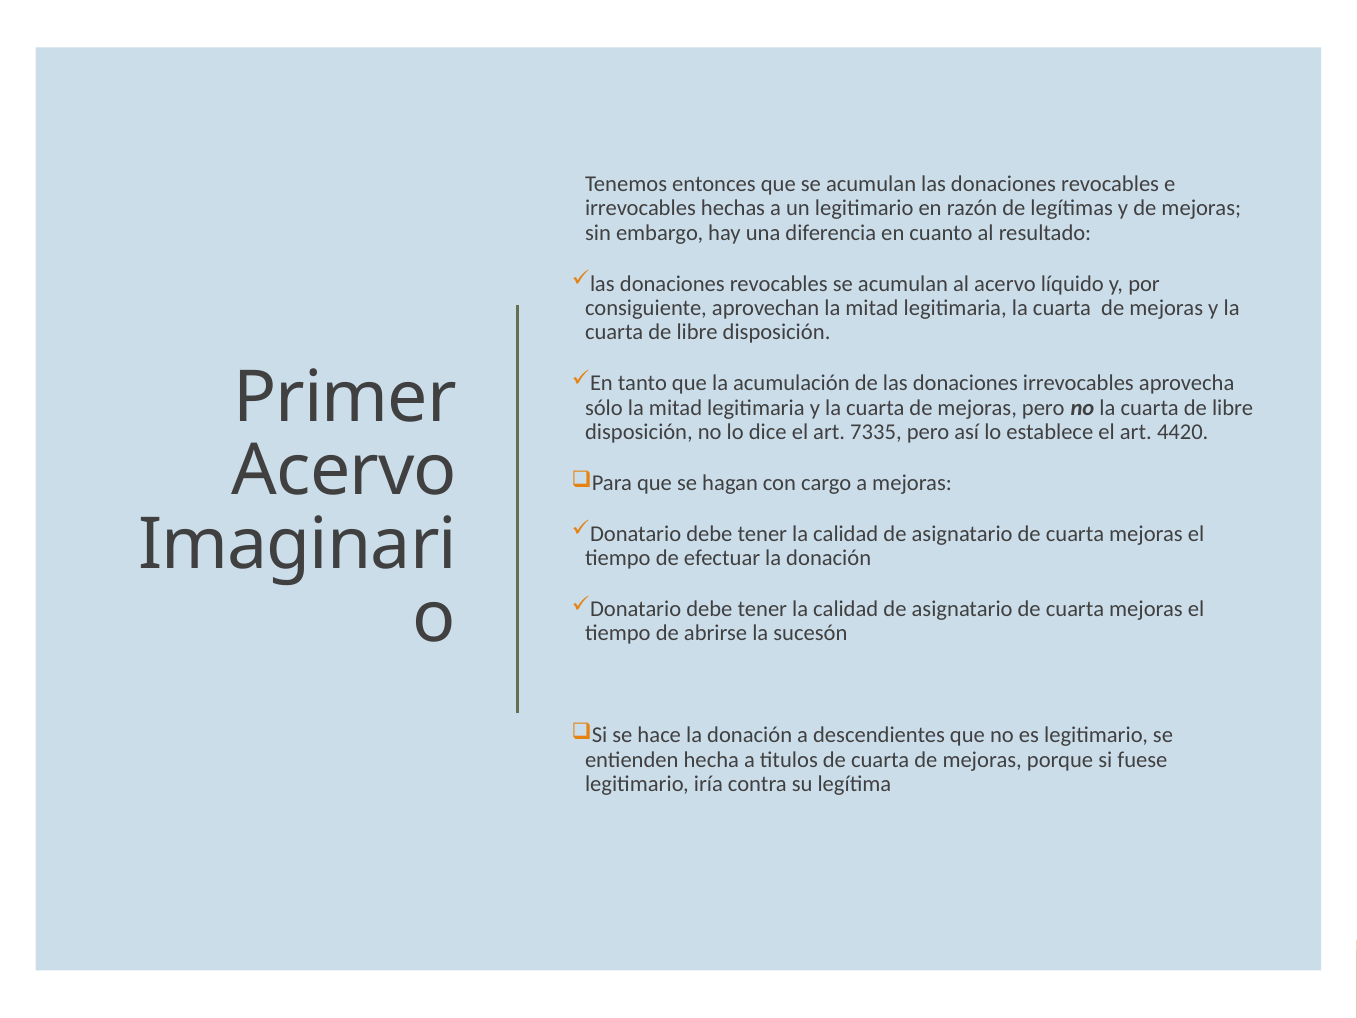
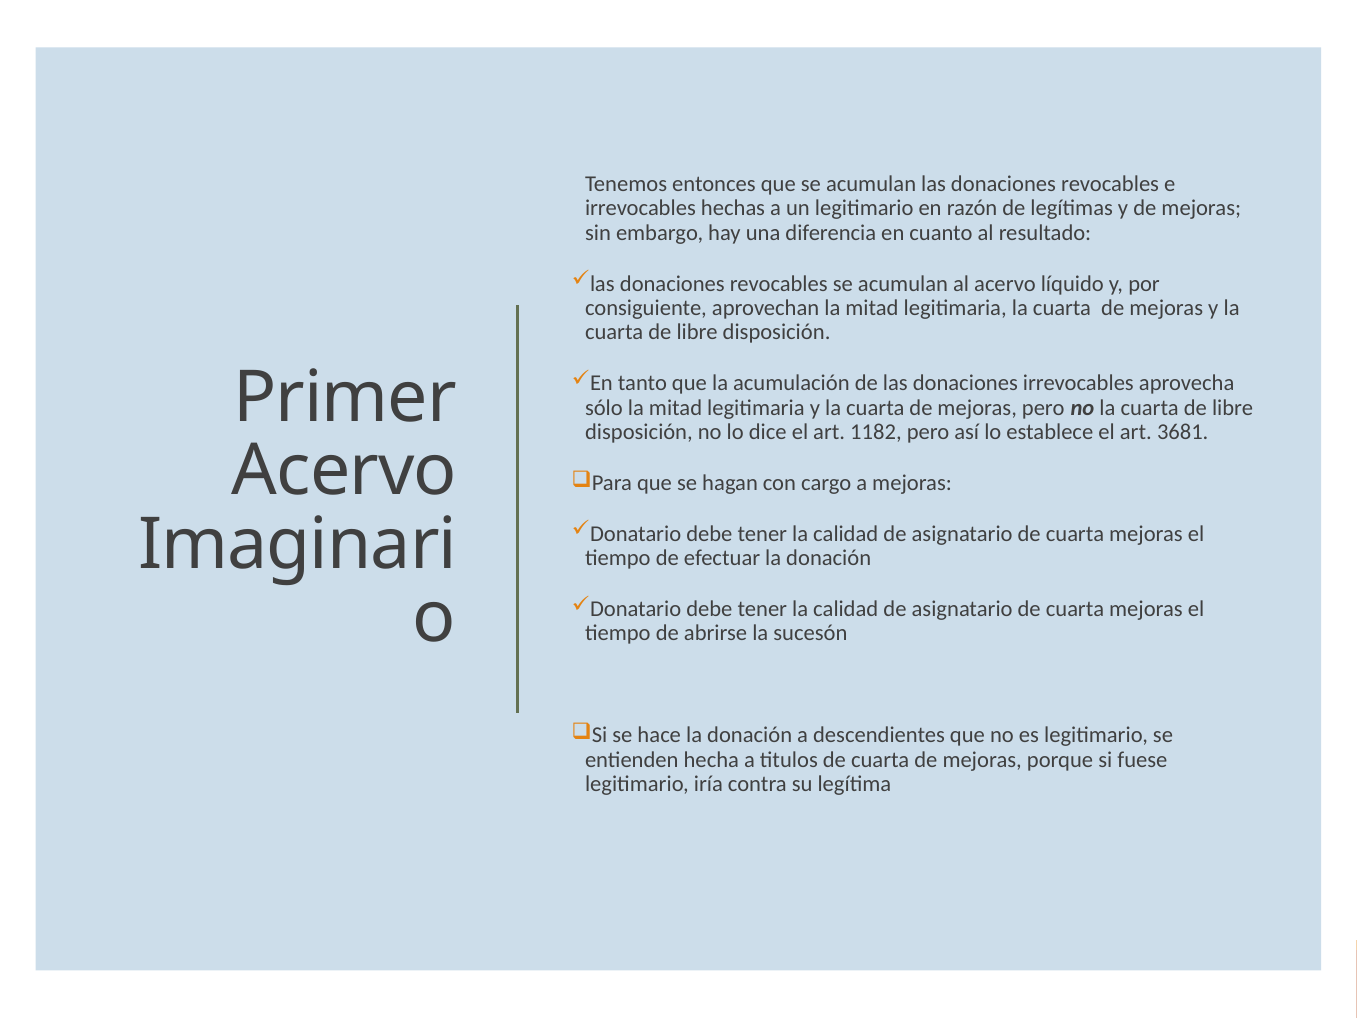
7335: 7335 -> 1182 (876, 432)
4420: 4420 -> 3681 (1183, 432)
